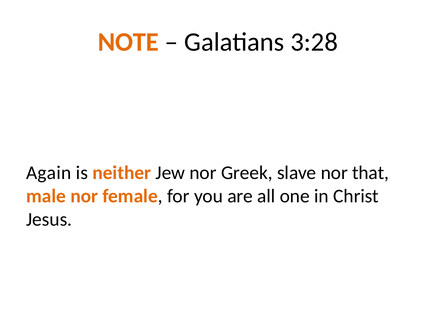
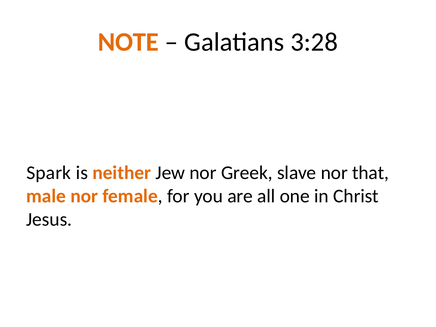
Again: Again -> Spark (49, 173)
